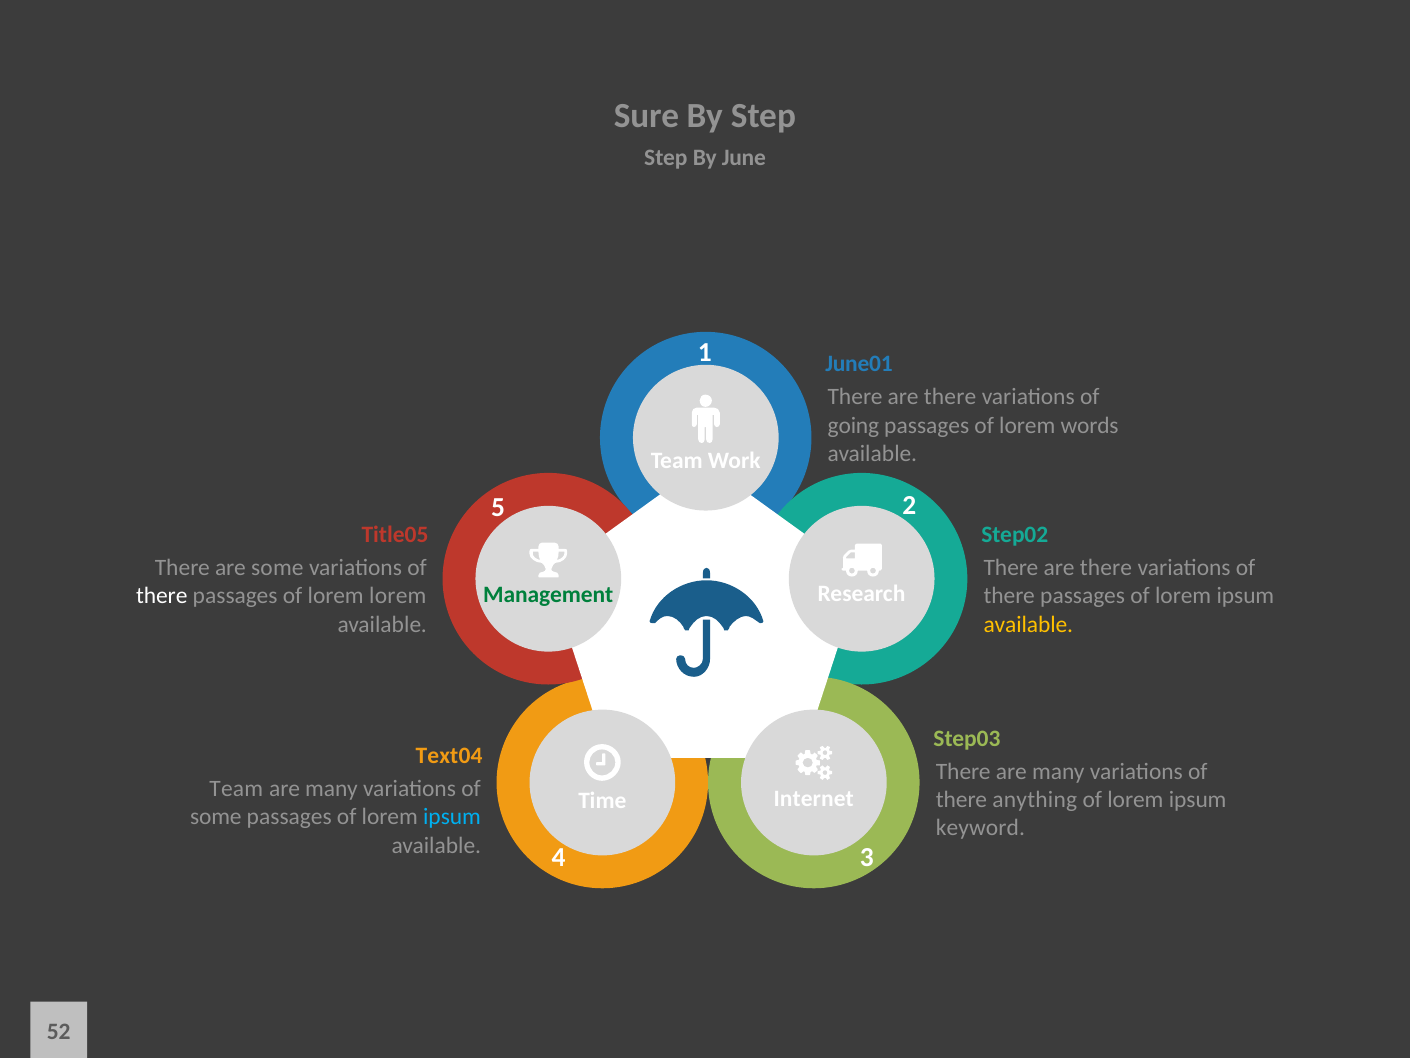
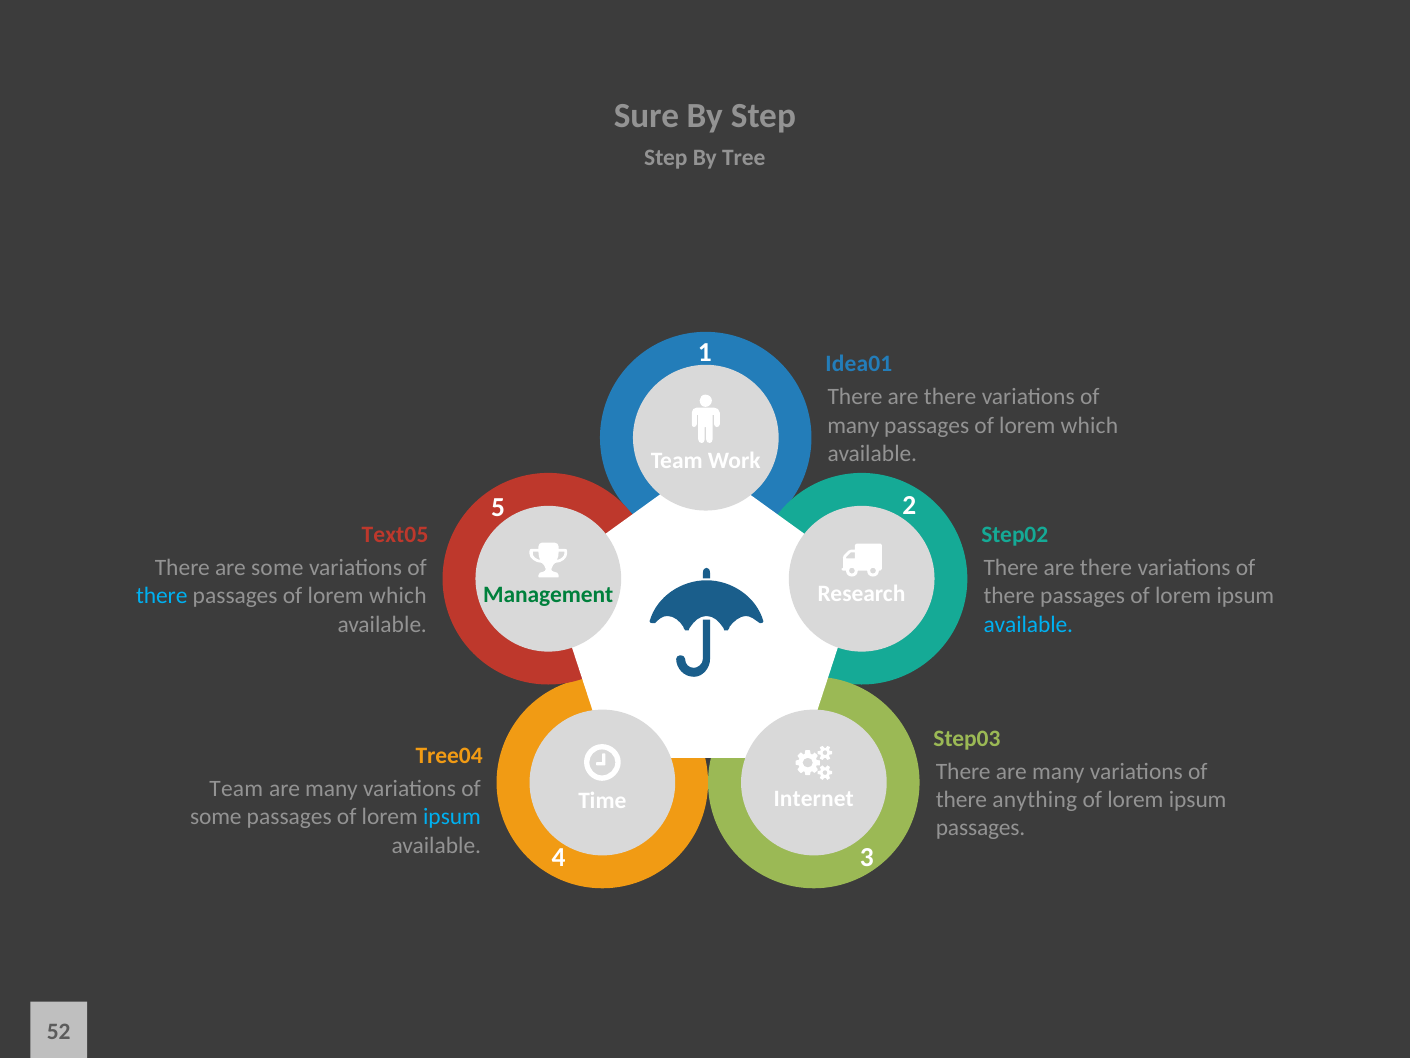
June: June -> Tree (744, 158)
June01: June01 -> Idea01 (859, 364)
going: going -> many (853, 425)
words: words -> which (1089, 425)
Title05: Title05 -> Text05 (395, 535)
there colour: white -> light blue (162, 596)
lorem: lorem -> which (398, 596)
available colour: yellow -> light blue (1028, 624)
Text04: Text04 -> Tree04 (449, 755)
keyword: keyword -> passages (981, 828)
